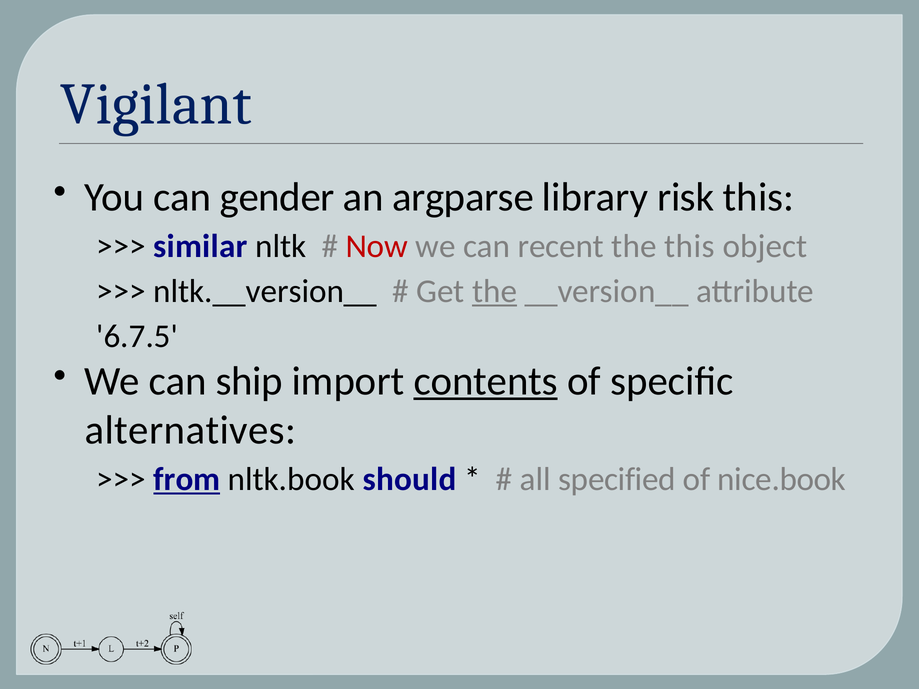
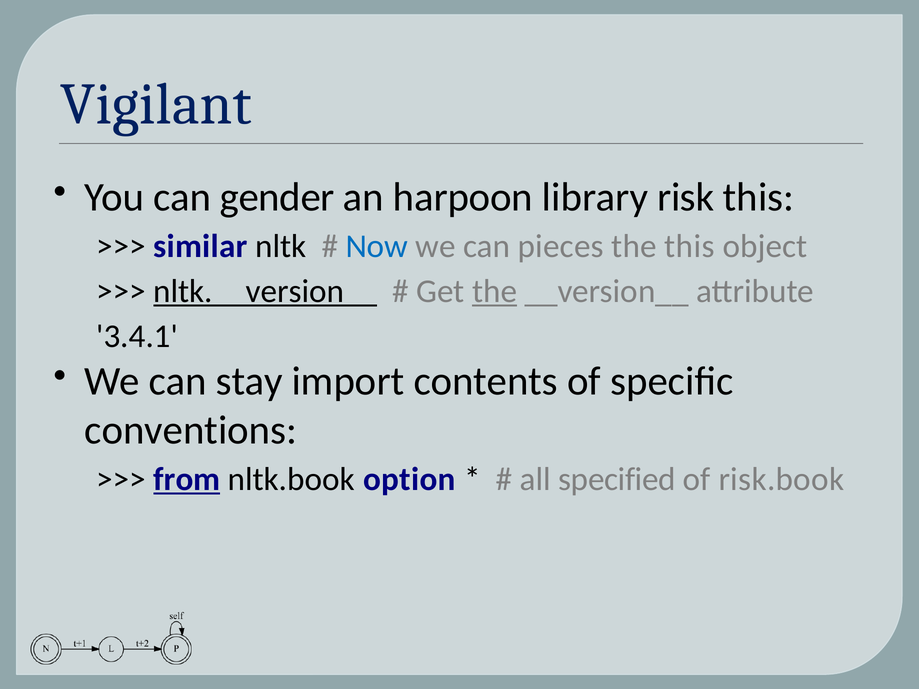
argparse: argparse -> harpoon (463, 197)
Now colour: red -> blue (377, 246)
recent: recent -> pieces (561, 246)
nltk.__version__ underline: none -> present (265, 291)
6.7.5: 6.7.5 -> 3.4.1 (137, 336)
ship: ship -> stay (249, 381)
contents underline: present -> none (486, 381)
alternatives: alternatives -> conventions (191, 431)
should: should -> option (409, 480)
nice.book: nice.book -> risk.book (781, 480)
